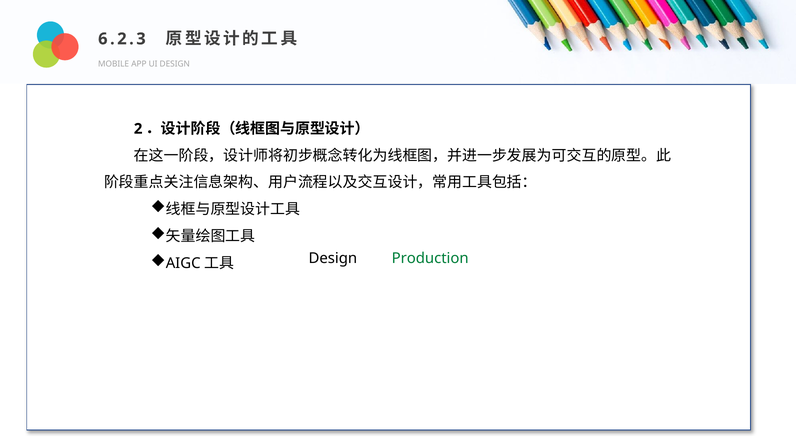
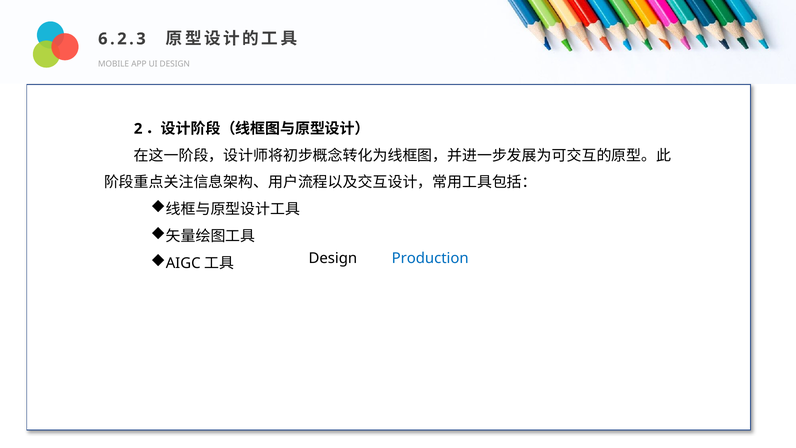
Production colour: green -> blue (430, 258)
